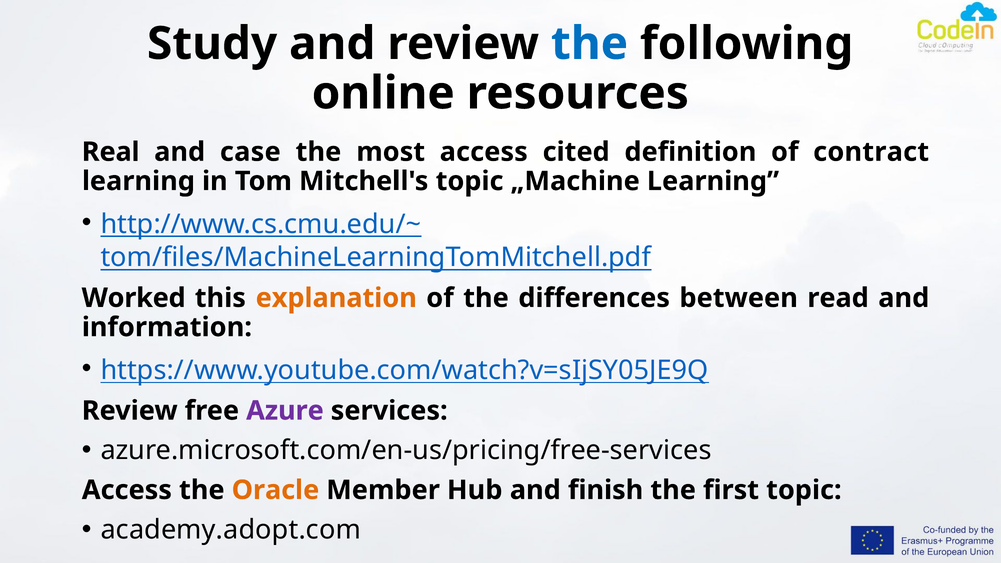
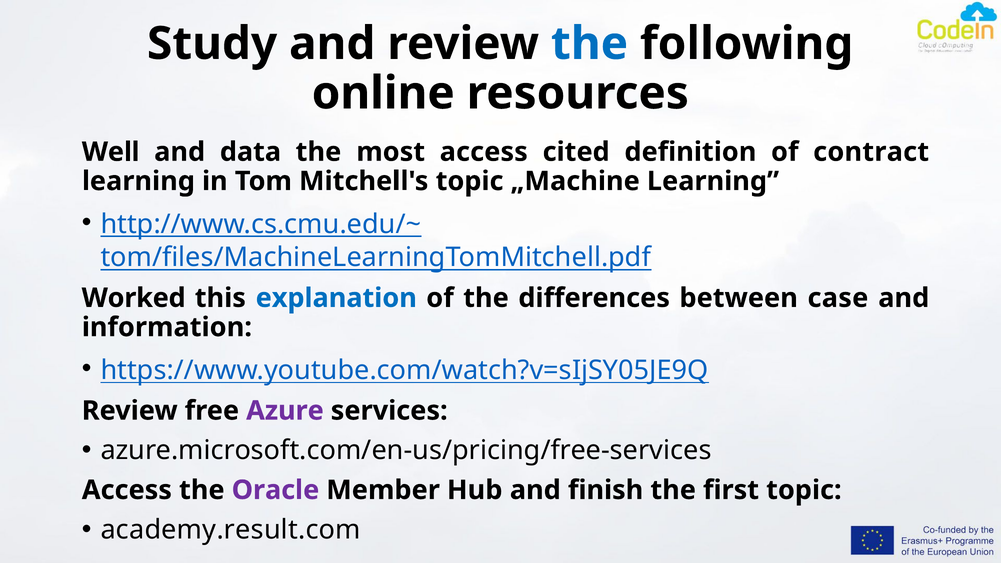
Real: Real -> Well (111, 152)
case: case -> data (250, 152)
explanation colour: orange -> blue (336, 298)
read: read -> case (838, 298)
Oracle colour: orange -> purple (275, 490)
academy.adopt.com: academy.adopt.com -> academy.result.com (231, 530)
